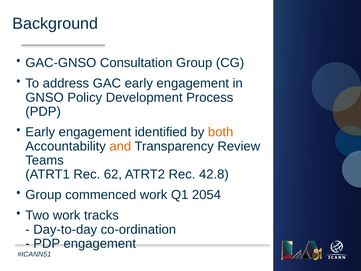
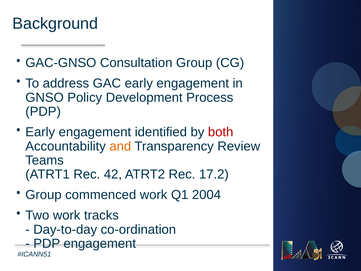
both colour: orange -> red (221, 132)
62: 62 -> 42 (113, 174)
42.8: 42.8 -> 17.2 (214, 174)
2054: 2054 -> 2004 (206, 195)
